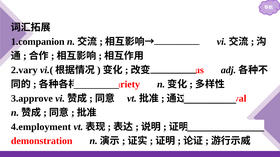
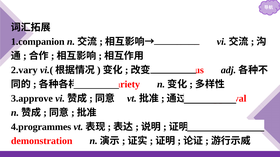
4.employment: 4.employment -> 4.programmes (41, 127)
